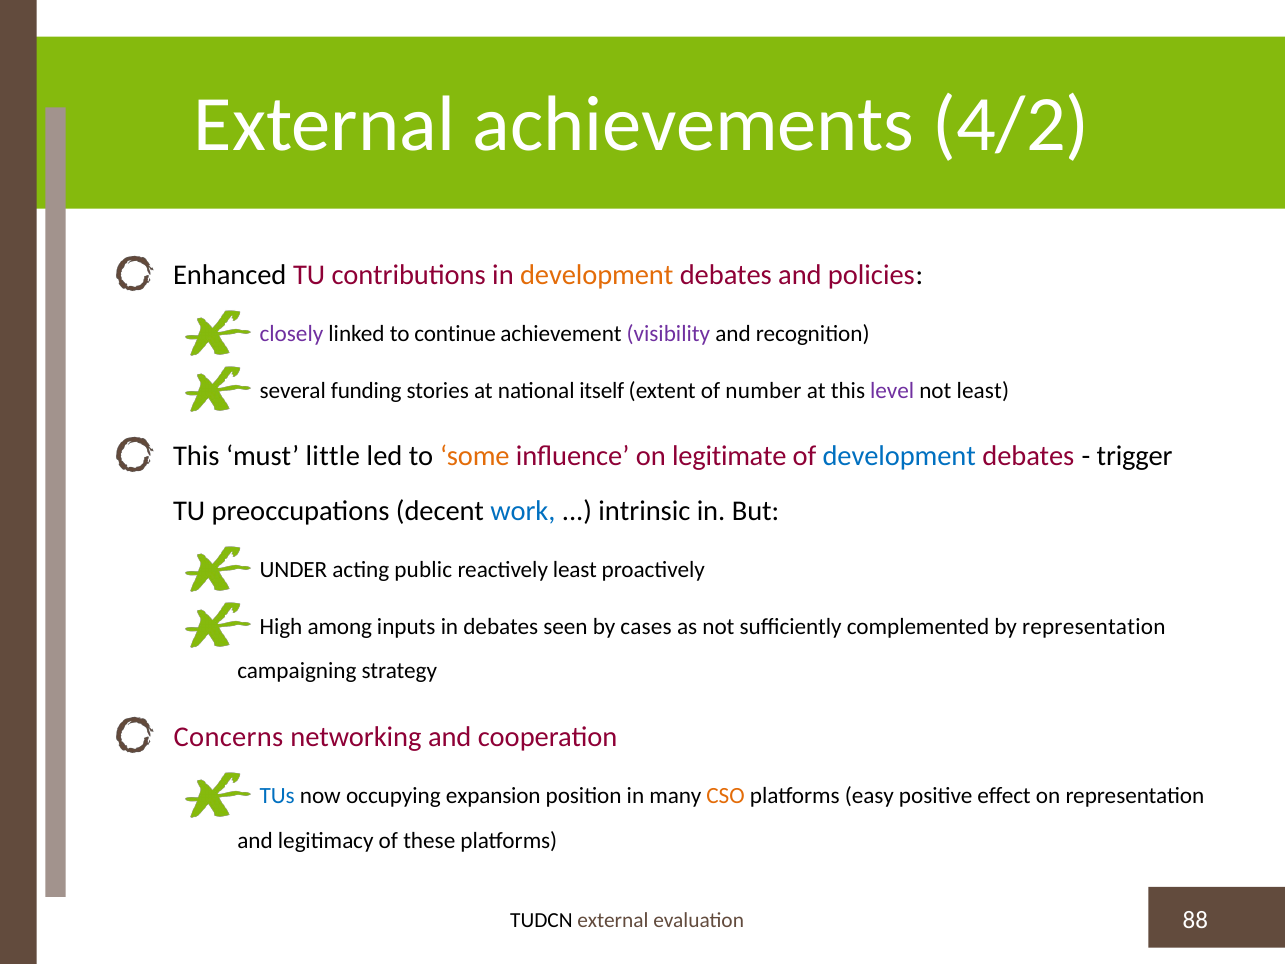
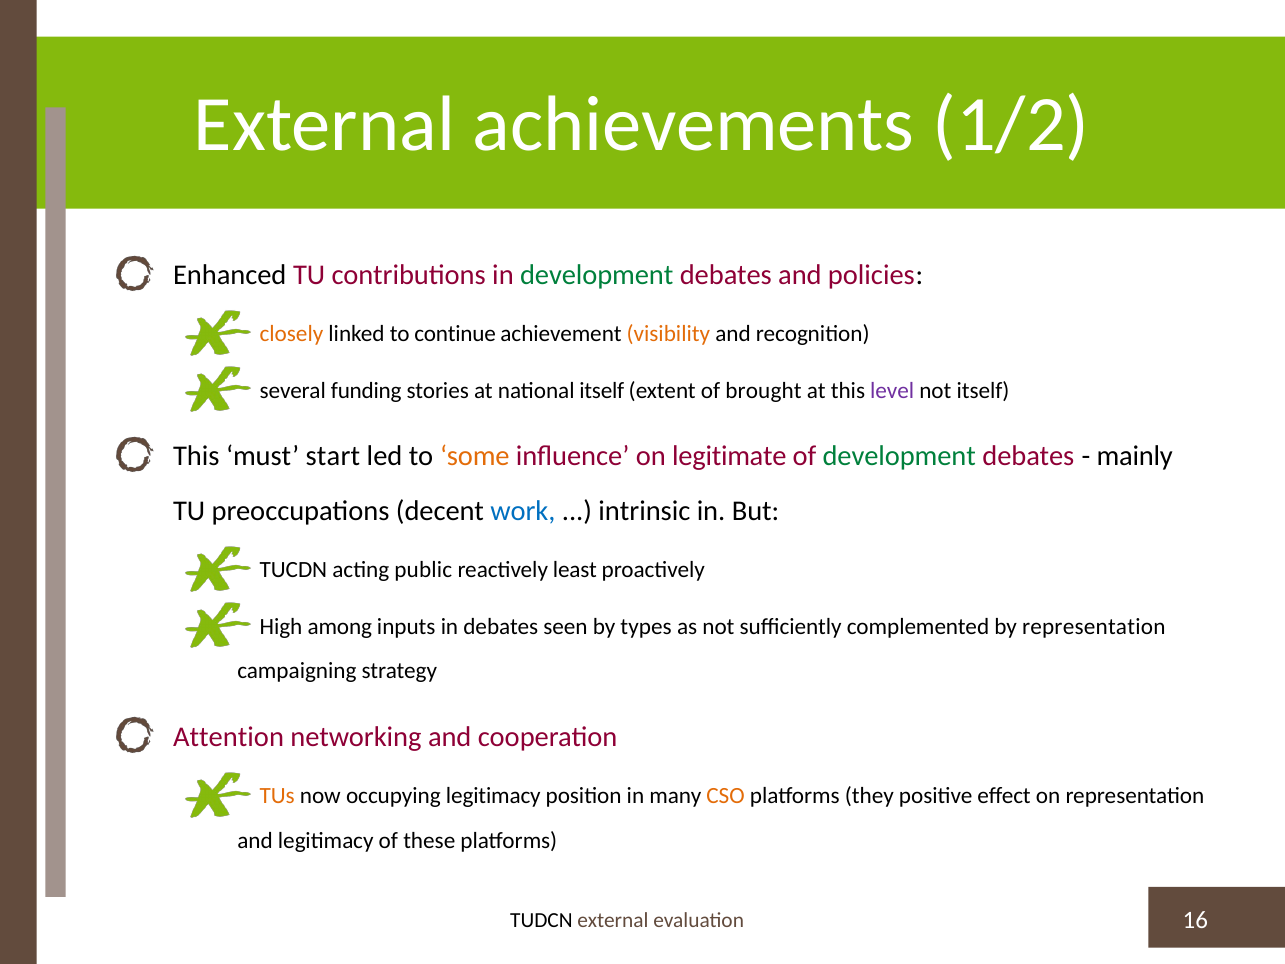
4/2: 4/2 -> 1/2 (1011, 124)
development colour: orange -> green (597, 275)
closely colour: purple -> orange (291, 334)
visibility colour: purple -> orange (668, 334)
number: number -> brought (763, 390)
not least: least -> itself (983, 390)
little: little -> start (333, 456)
development colour: blue -> green (899, 456)
trigger: trigger -> mainly (1135, 456)
UNDER: UNDER -> TUCDN (293, 570)
cases: cases -> types (646, 626)
Concerns: Concerns -> Attention (229, 736)
TUs colour: blue -> orange (277, 796)
occupying expansion: expansion -> legitimacy (493, 796)
easy: easy -> they (869, 796)
88: 88 -> 16 (1195, 920)
